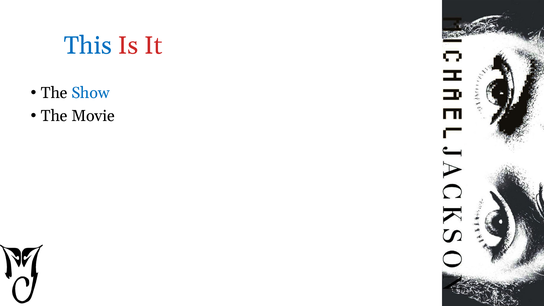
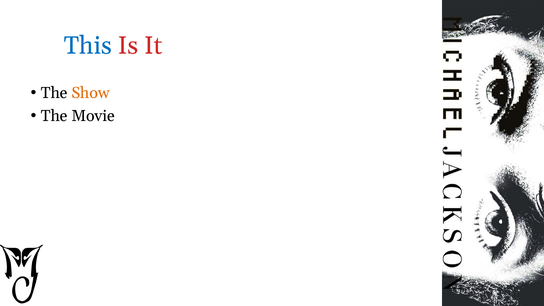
Show colour: blue -> orange (91, 93)
